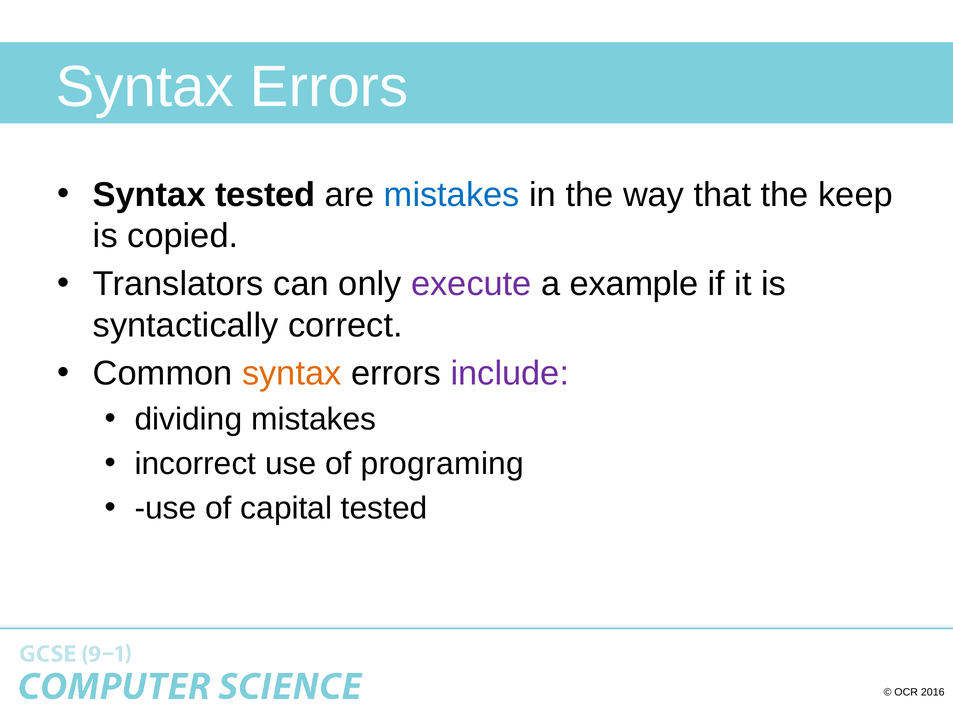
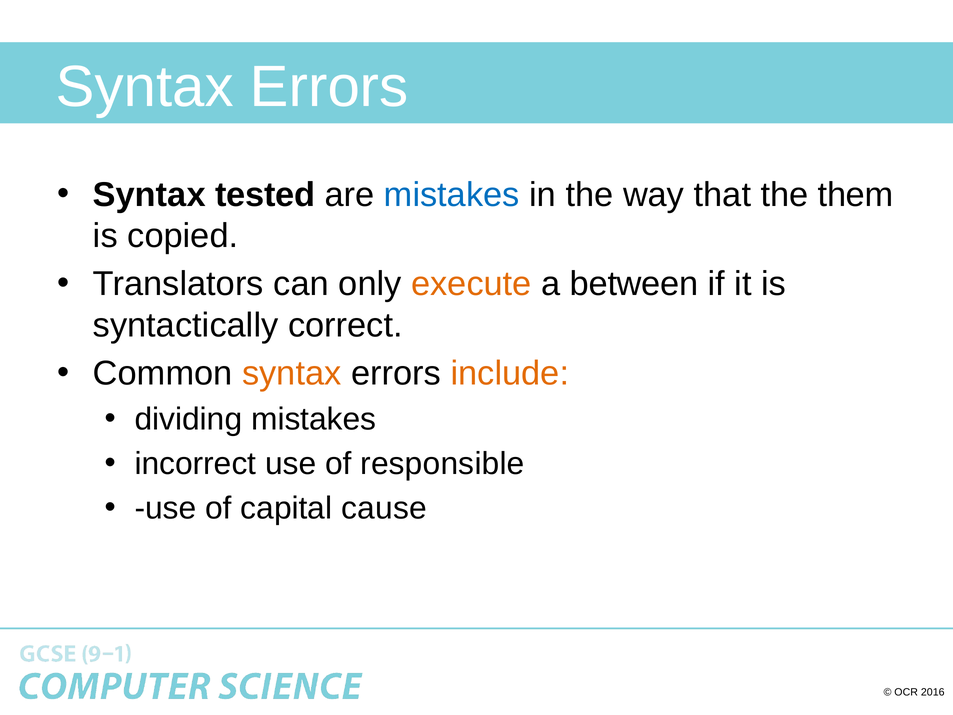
keep: keep -> them (856, 195)
execute colour: purple -> orange (471, 284)
example: example -> between (634, 284)
include colour: purple -> orange (510, 373)
programing: programing -> responsible (442, 464)
capital tested: tested -> cause (384, 508)
